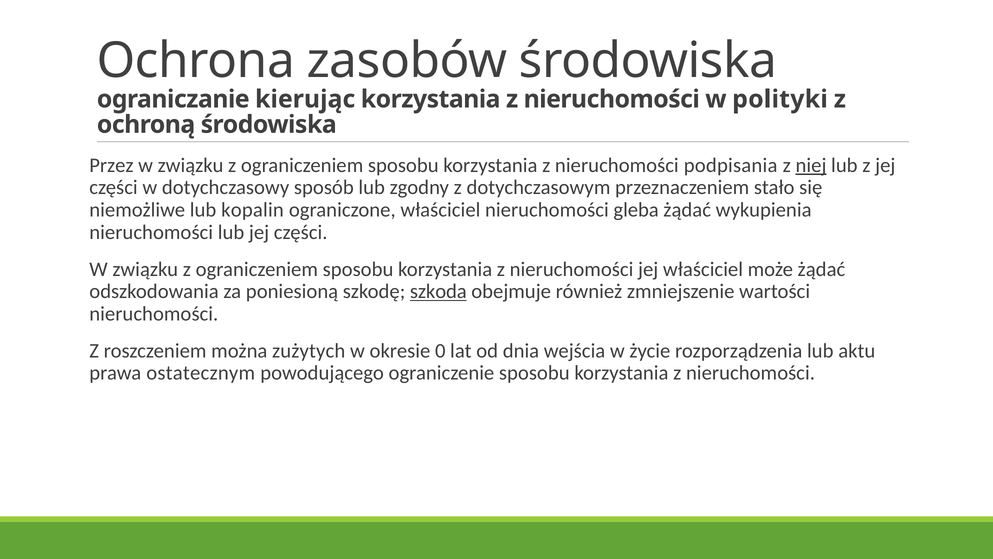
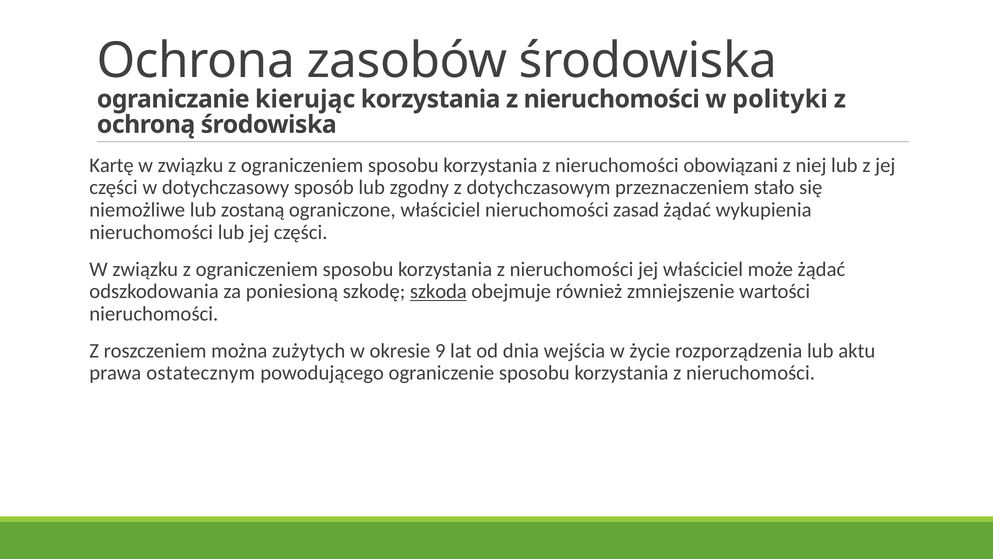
Przez: Przez -> Kartę (112, 165)
podpisania: podpisania -> obowiązani (731, 165)
niej underline: present -> none (811, 165)
kopalin: kopalin -> zostaną (253, 210)
gleba: gleba -> zasad (636, 210)
0: 0 -> 9 (440, 350)
